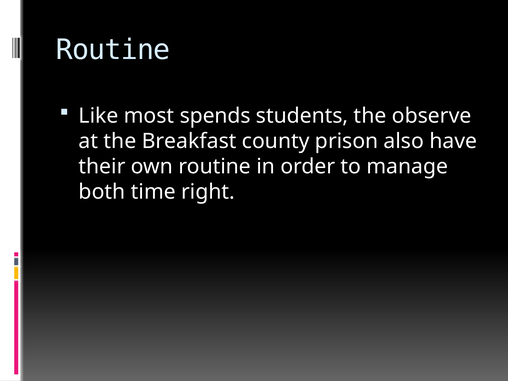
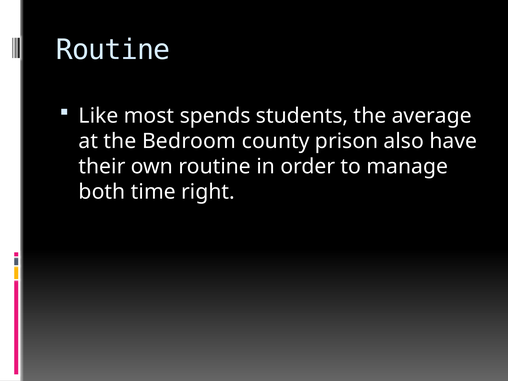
observe: observe -> average (432, 116)
Breakfast: Breakfast -> Bedroom (189, 141)
